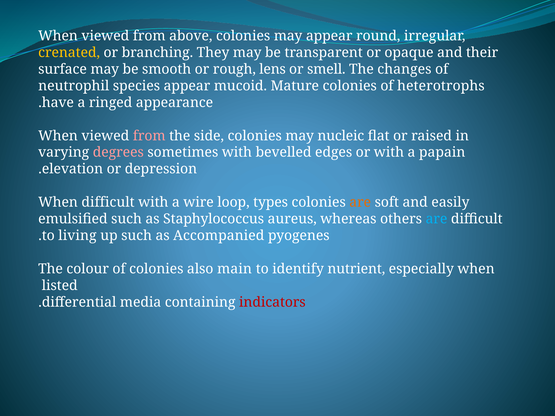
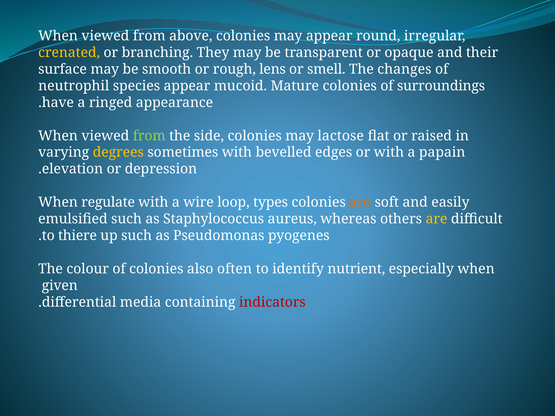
heterotrophs: heterotrophs -> surroundings (441, 86)
from colour: pink -> light green (149, 136)
nucleic: nucleic -> lactose (341, 136)
degrees colour: pink -> yellow (118, 153)
When difficult: difficult -> regulate (108, 202)
are colour: light blue -> yellow (436, 219)
living: living -> thiere (78, 236)
Accompanied: Accompanied -> Pseudomonas (219, 236)
main: main -> often (235, 269)
listed: listed -> given (60, 286)
